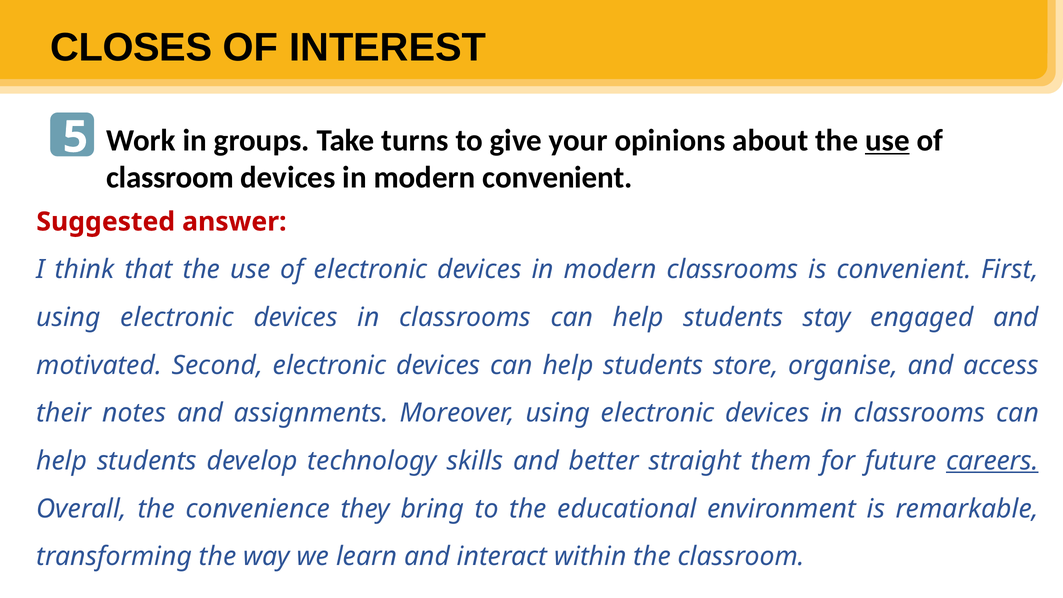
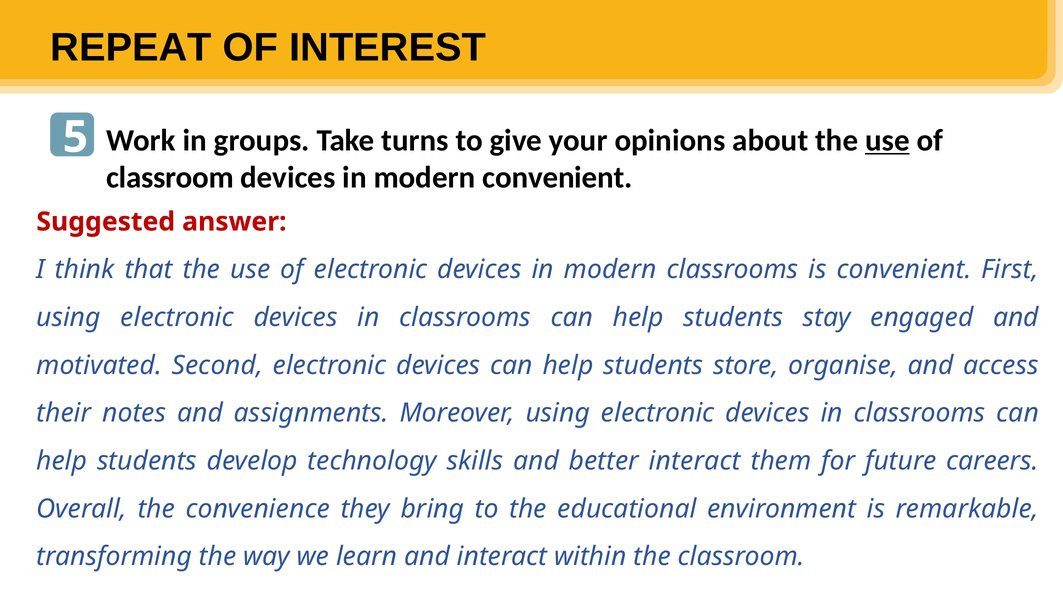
CLOSES: CLOSES -> REPEAT (131, 48)
better straight: straight -> interact (695, 461)
careers underline: present -> none (992, 461)
